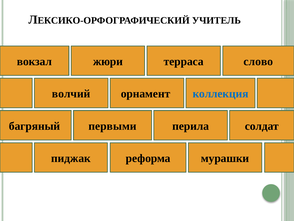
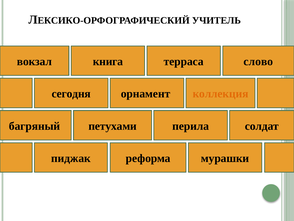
жюри: жюри -> книга (108, 61)
волчий: волчий -> сегодня (71, 94)
коллекция colour: blue -> orange (221, 94)
первыми: первыми -> петухами (113, 126)
